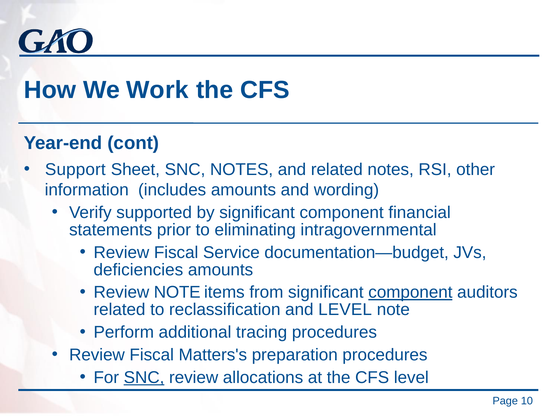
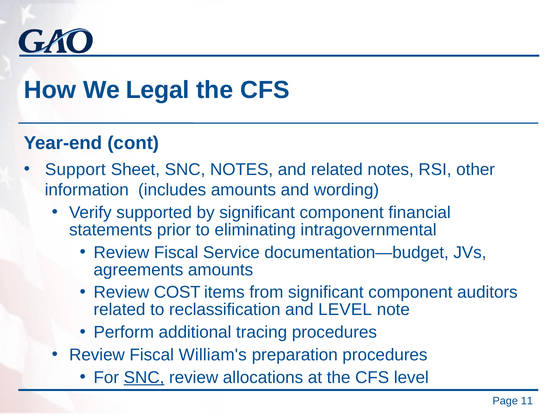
Work: Work -> Legal (158, 90)
deficiencies: deficiencies -> agreements (138, 270)
Review NOTE: NOTE -> COST (177, 293)
component underline: present -> none (410, 293)
Matters's: Matters's -> William's (213, 355)
10: 10 -> 11 (527, 401)
